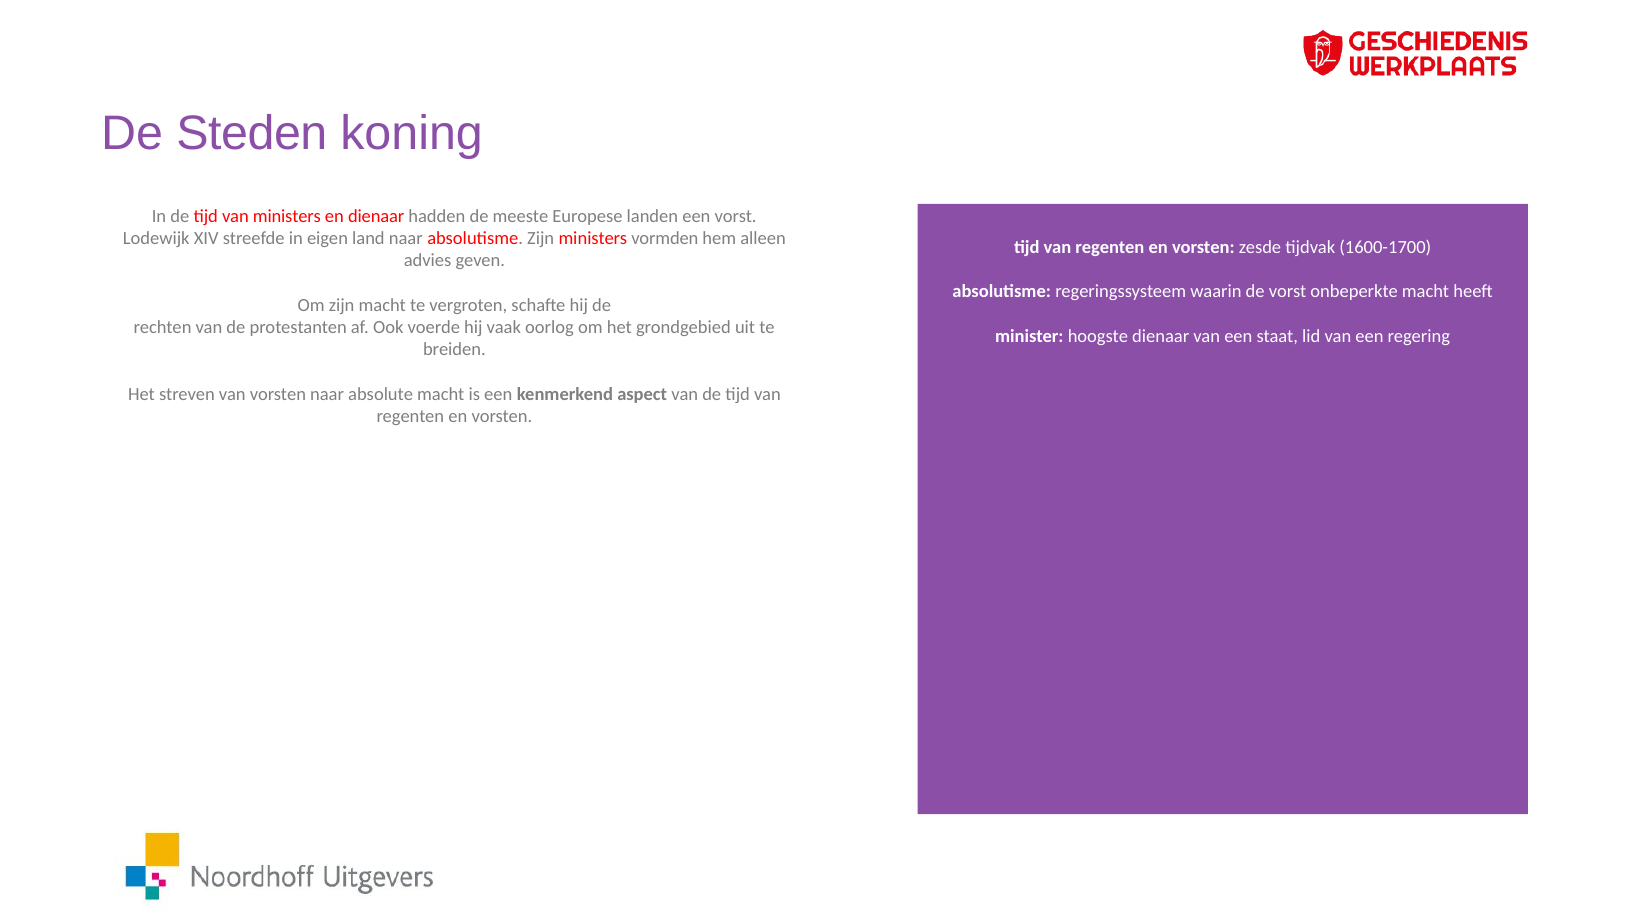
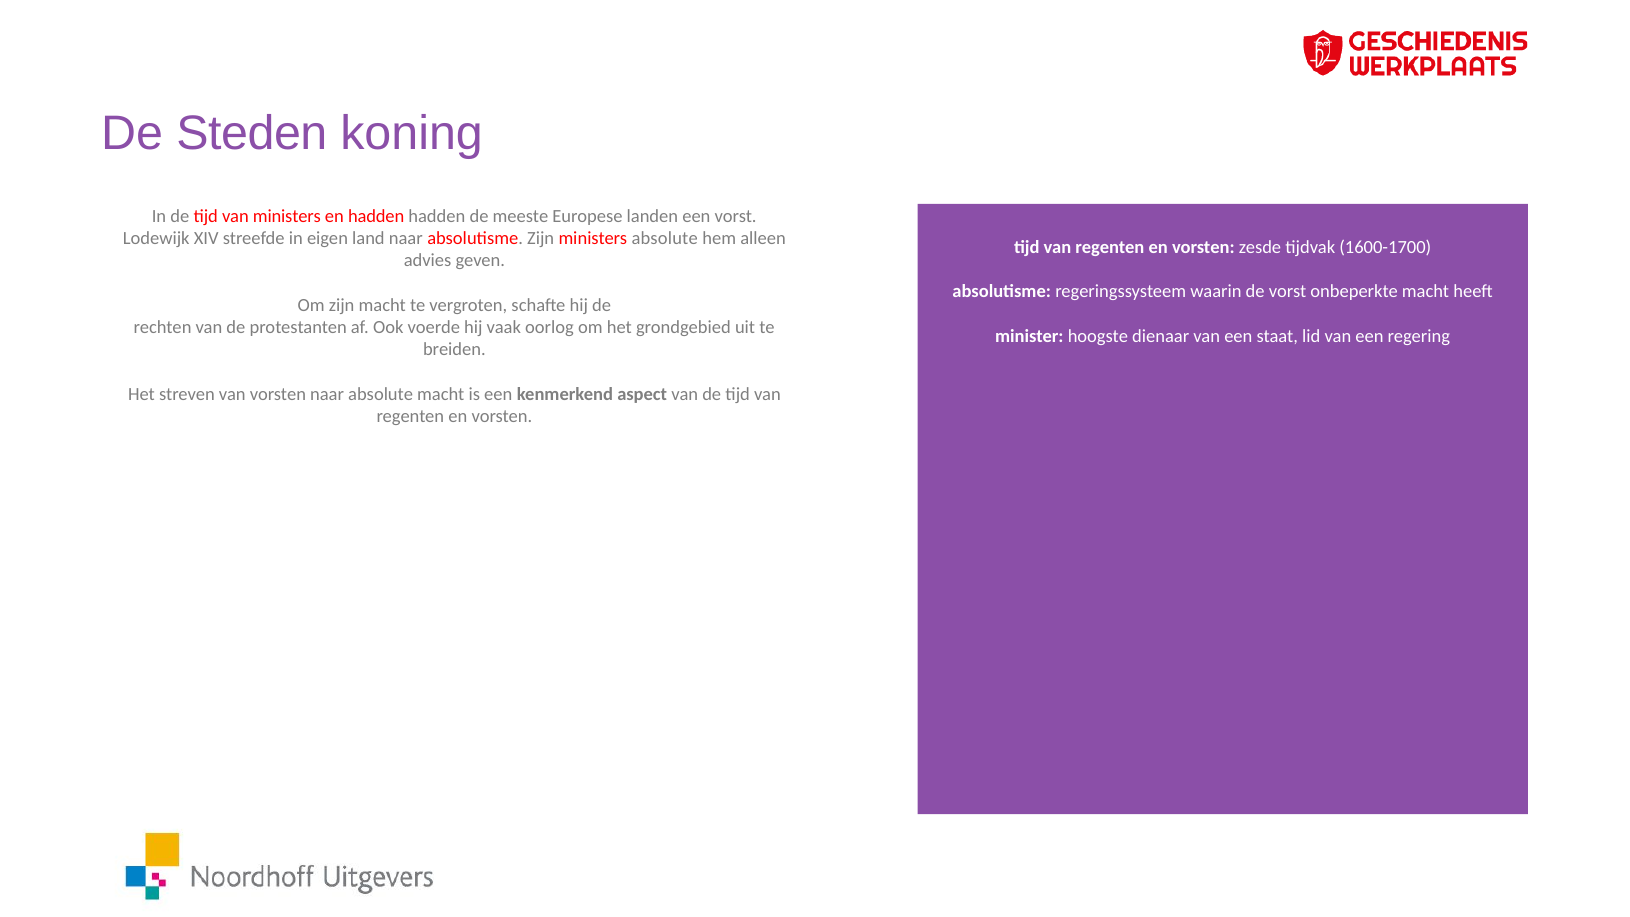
en dienaar: dienaar -> hadden (376, 216)
ministers vormden: vormden -> absolute (665, 238)
